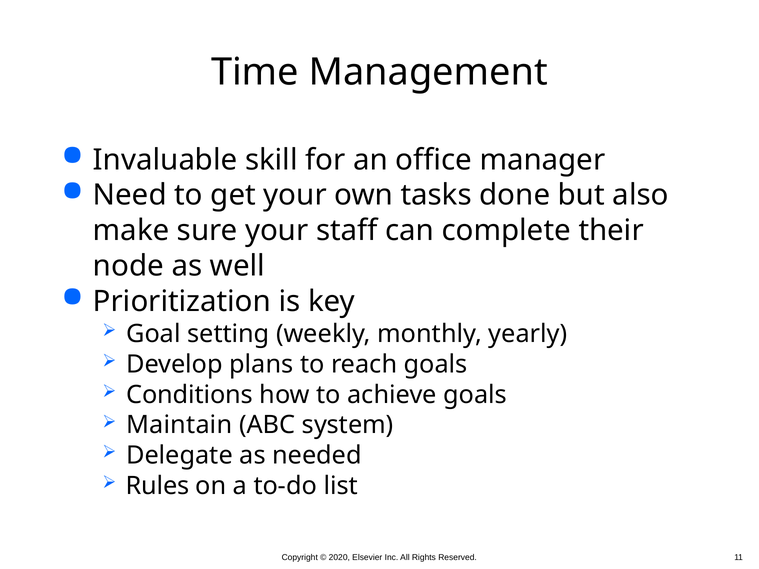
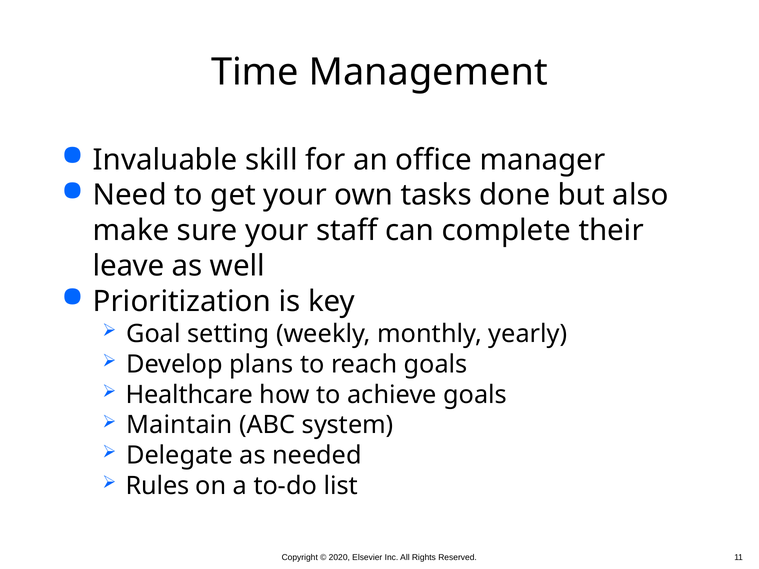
node: node -> leave (129, 266)
Conditions: Conditions -> Healthcare (190, 395)
